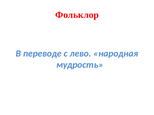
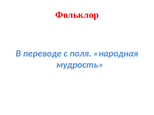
лево: лево -> поля (81, 54)
